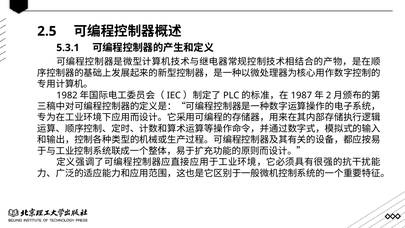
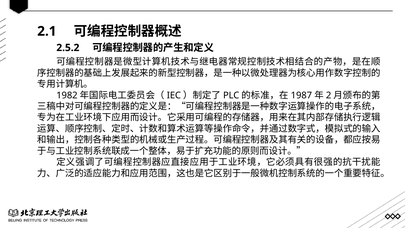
2.5: 2.5 -> 2.1 (47, 31)
5.3.1: 5.3.1 -> 2.5.2 (68, 48)
